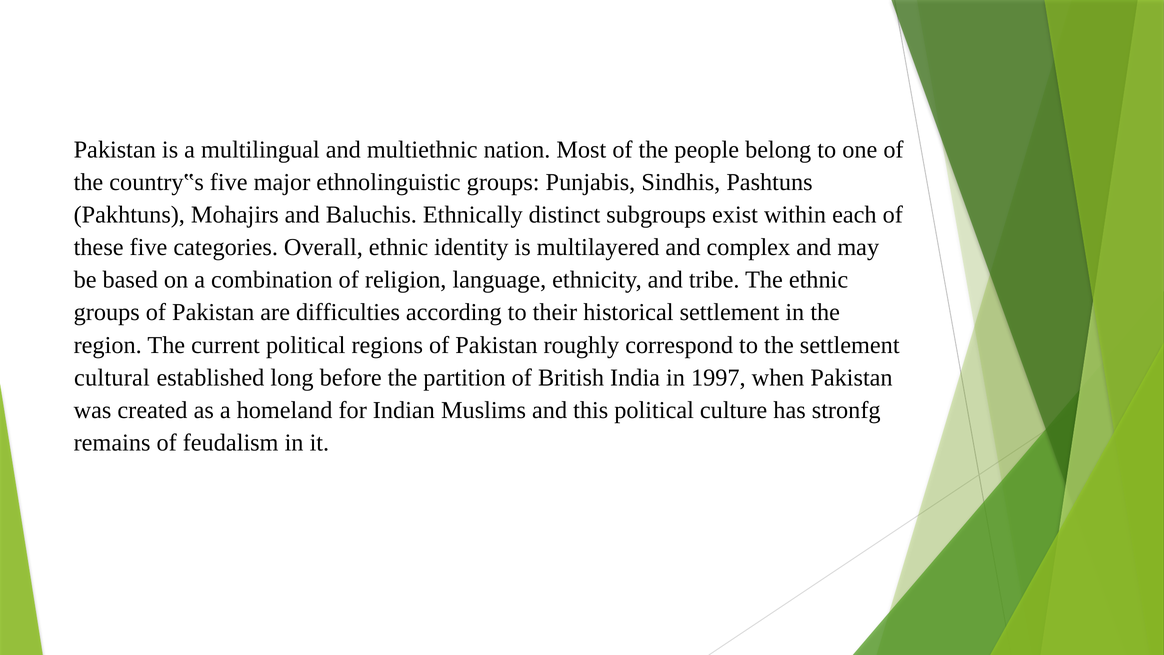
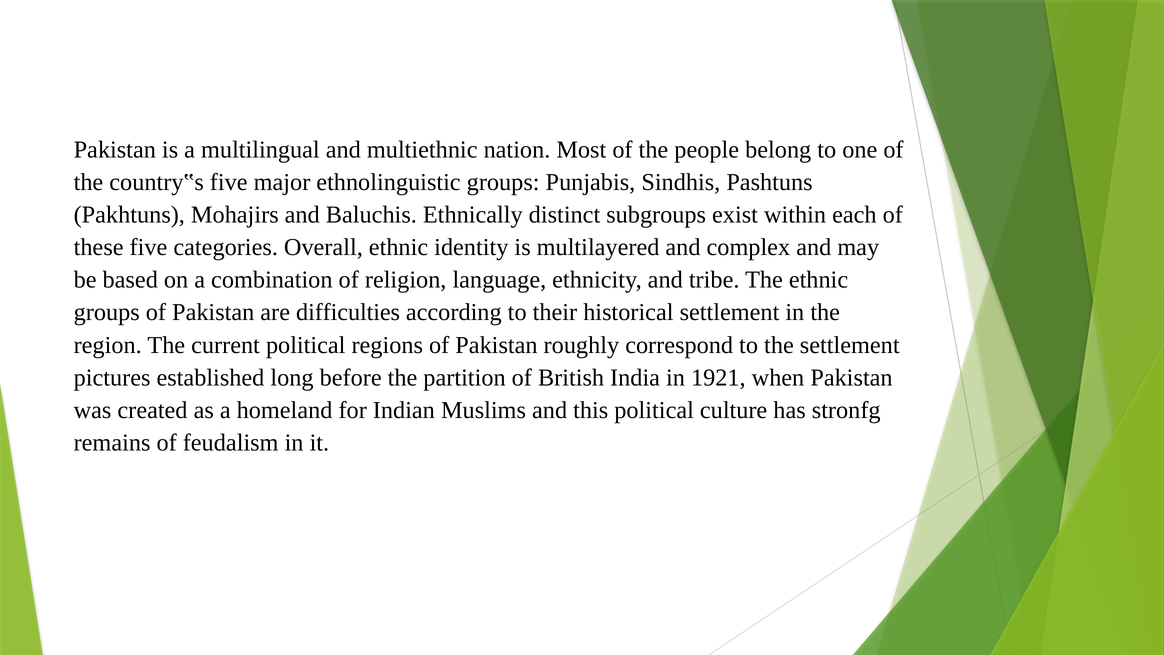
cultural: cultural -> pictures (112, 378)
1997: 1997 -> 1921 (718, 378)
